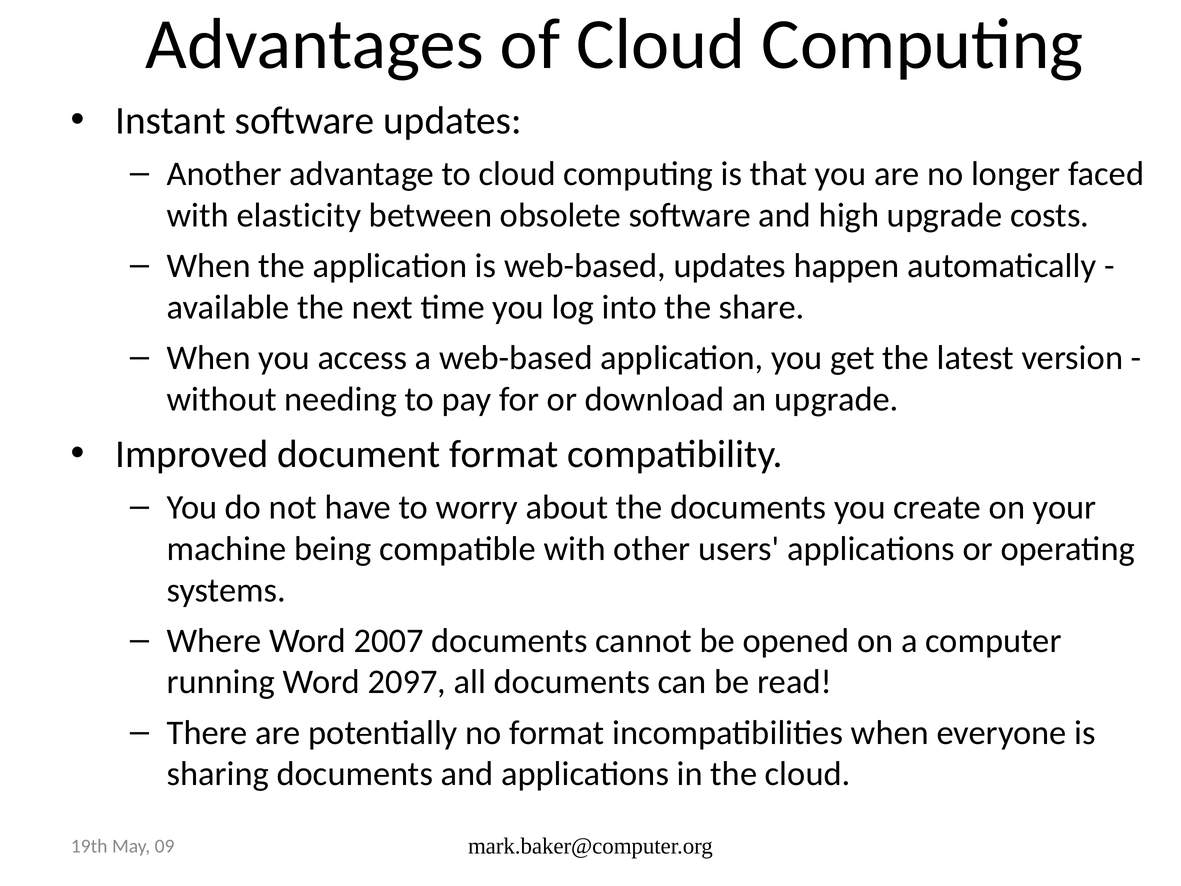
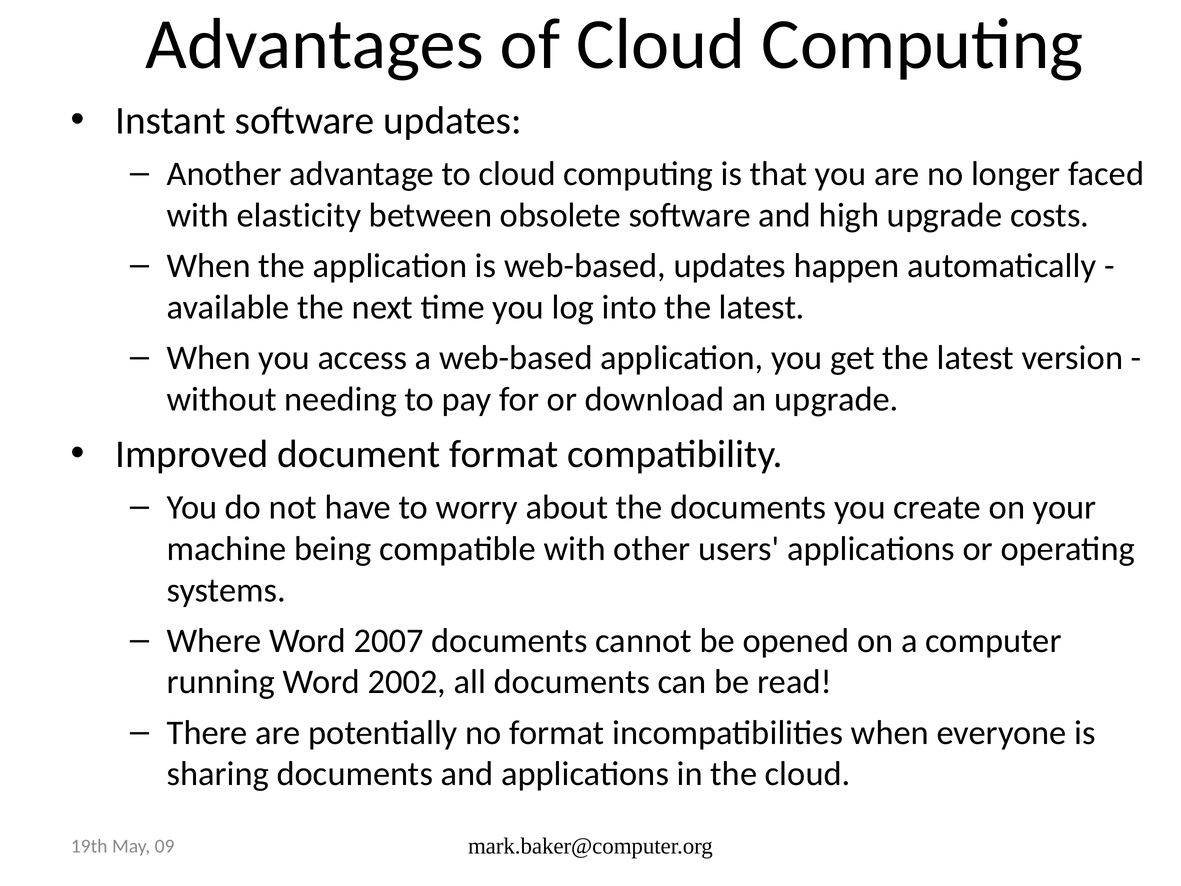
into the share: share -> latest (762, 307)
2097: 2097 -> 2002 (407, 682)
